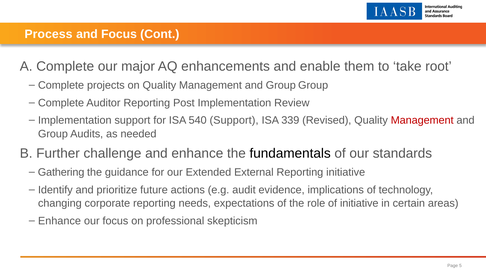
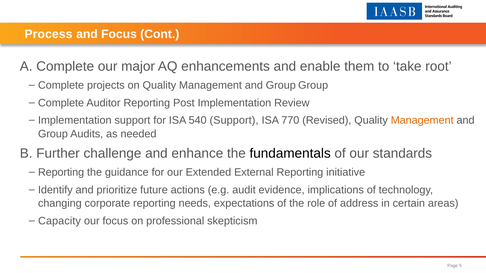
339: 339 -> 770 (290, 121)
Management colour: red -> orange (422, 121)
Gathering: Gathering -> Reporting (61, 173)
of initiative: initiative -> address (359, 204)
Enhance: Enhance -> Capacity (59, 221)
